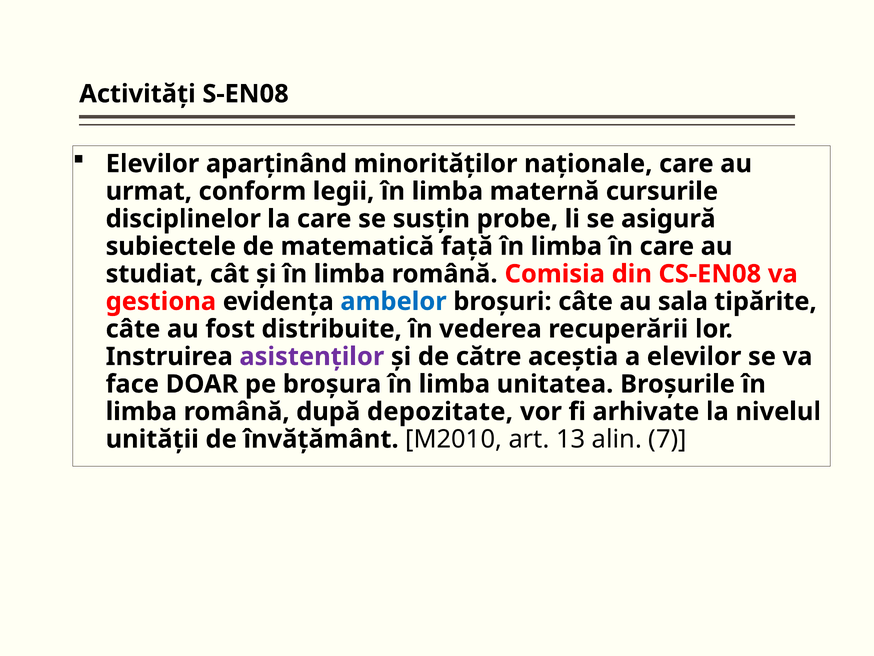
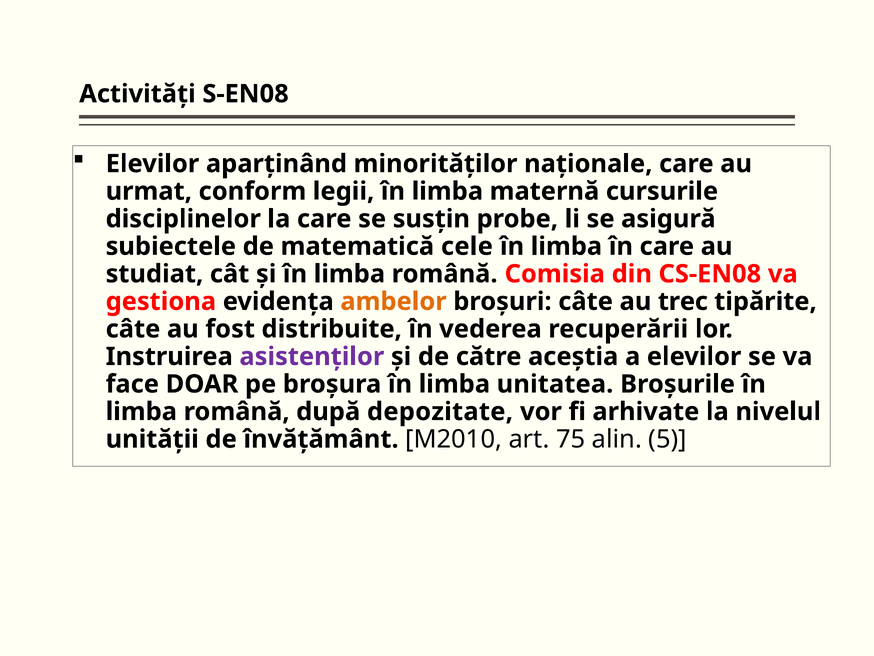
faţă: faţă -> cele (467, 246)
ambelor colour: blue -> orange (394, 301)
sala: sala -> trec (683, 301)
13: 13 -> 75 (571, 439)
7: 7 -> 5 (668, 439)
